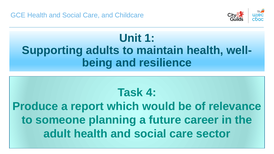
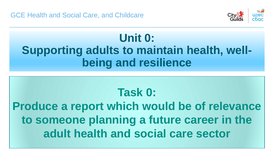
Unit 1: 1 -> 0 (150, 38)
Task 4: 4 -> 0 (151, 93)
